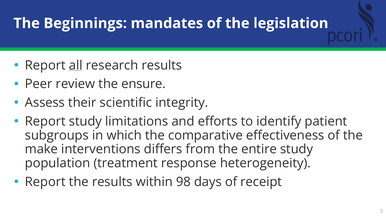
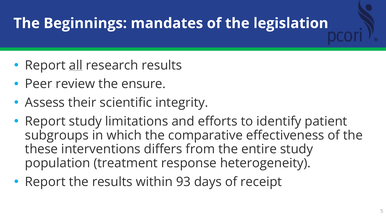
make: make -> these (41, 149)
98: 98 -> 93 (183, 182)
